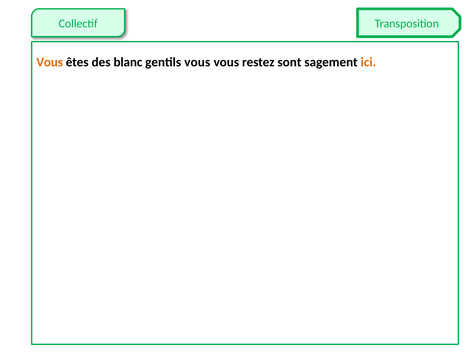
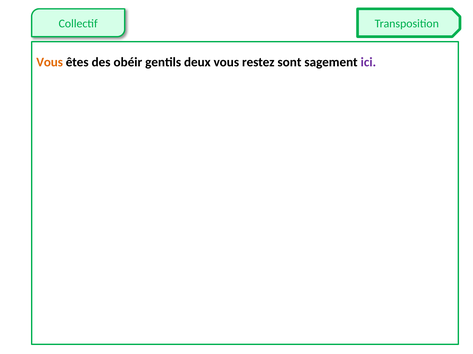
blanc: blanc -> obéir (128, 62)
gentils vous: vous -> deux (197, 62)
ici colour: orange -> purple (368, 62)
